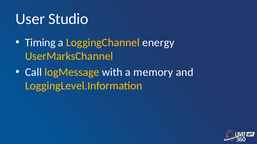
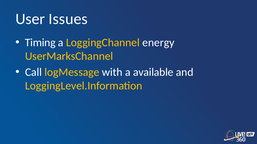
Studio: Studio -> Issues (68, 19)
memory: memory -> available (153, 72)
